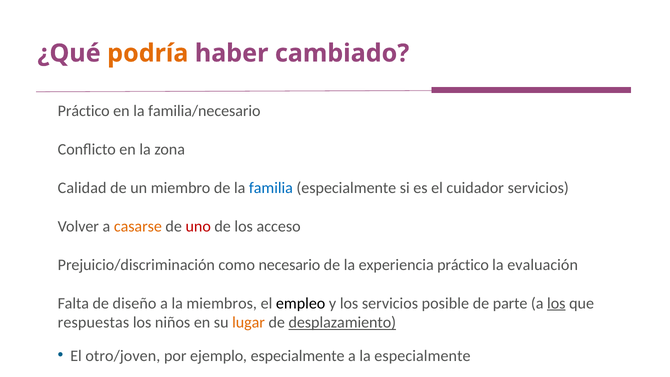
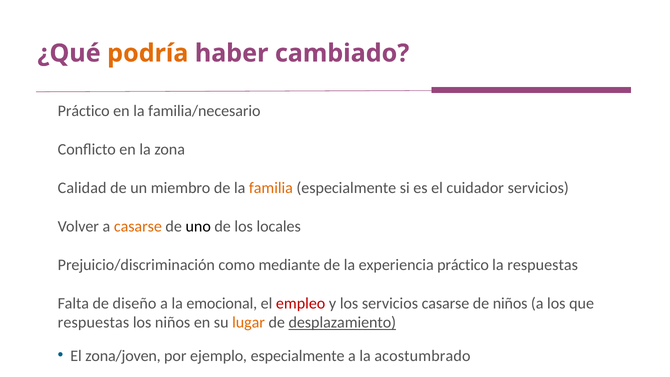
familia colour: blue -> orange (271, 188)
uno colour: red -> black (198, 226)
acceso: acceso -> locales (279, 226)
necesario: necesario -> mediante (289, 265)
la evaluación: evaluación -> respuestas (543, 265)
miembros: miembros -> emocional (222, 303)
empleo colour: black -> red (301, 303)
servicios posible: posible -> casarse (445, 303)
de parte: parte -> niños (510, 303)
los underline: present -> none (556, 303)
otro/joven: otro/joven -> zona/joven (123, 356)
la especialmente: especialmente -> acostumbrado (422, 356)
